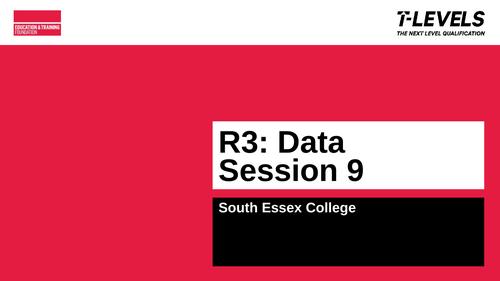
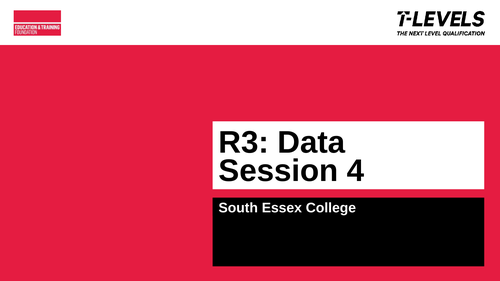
9: 9 -> 4 (356, 171)
